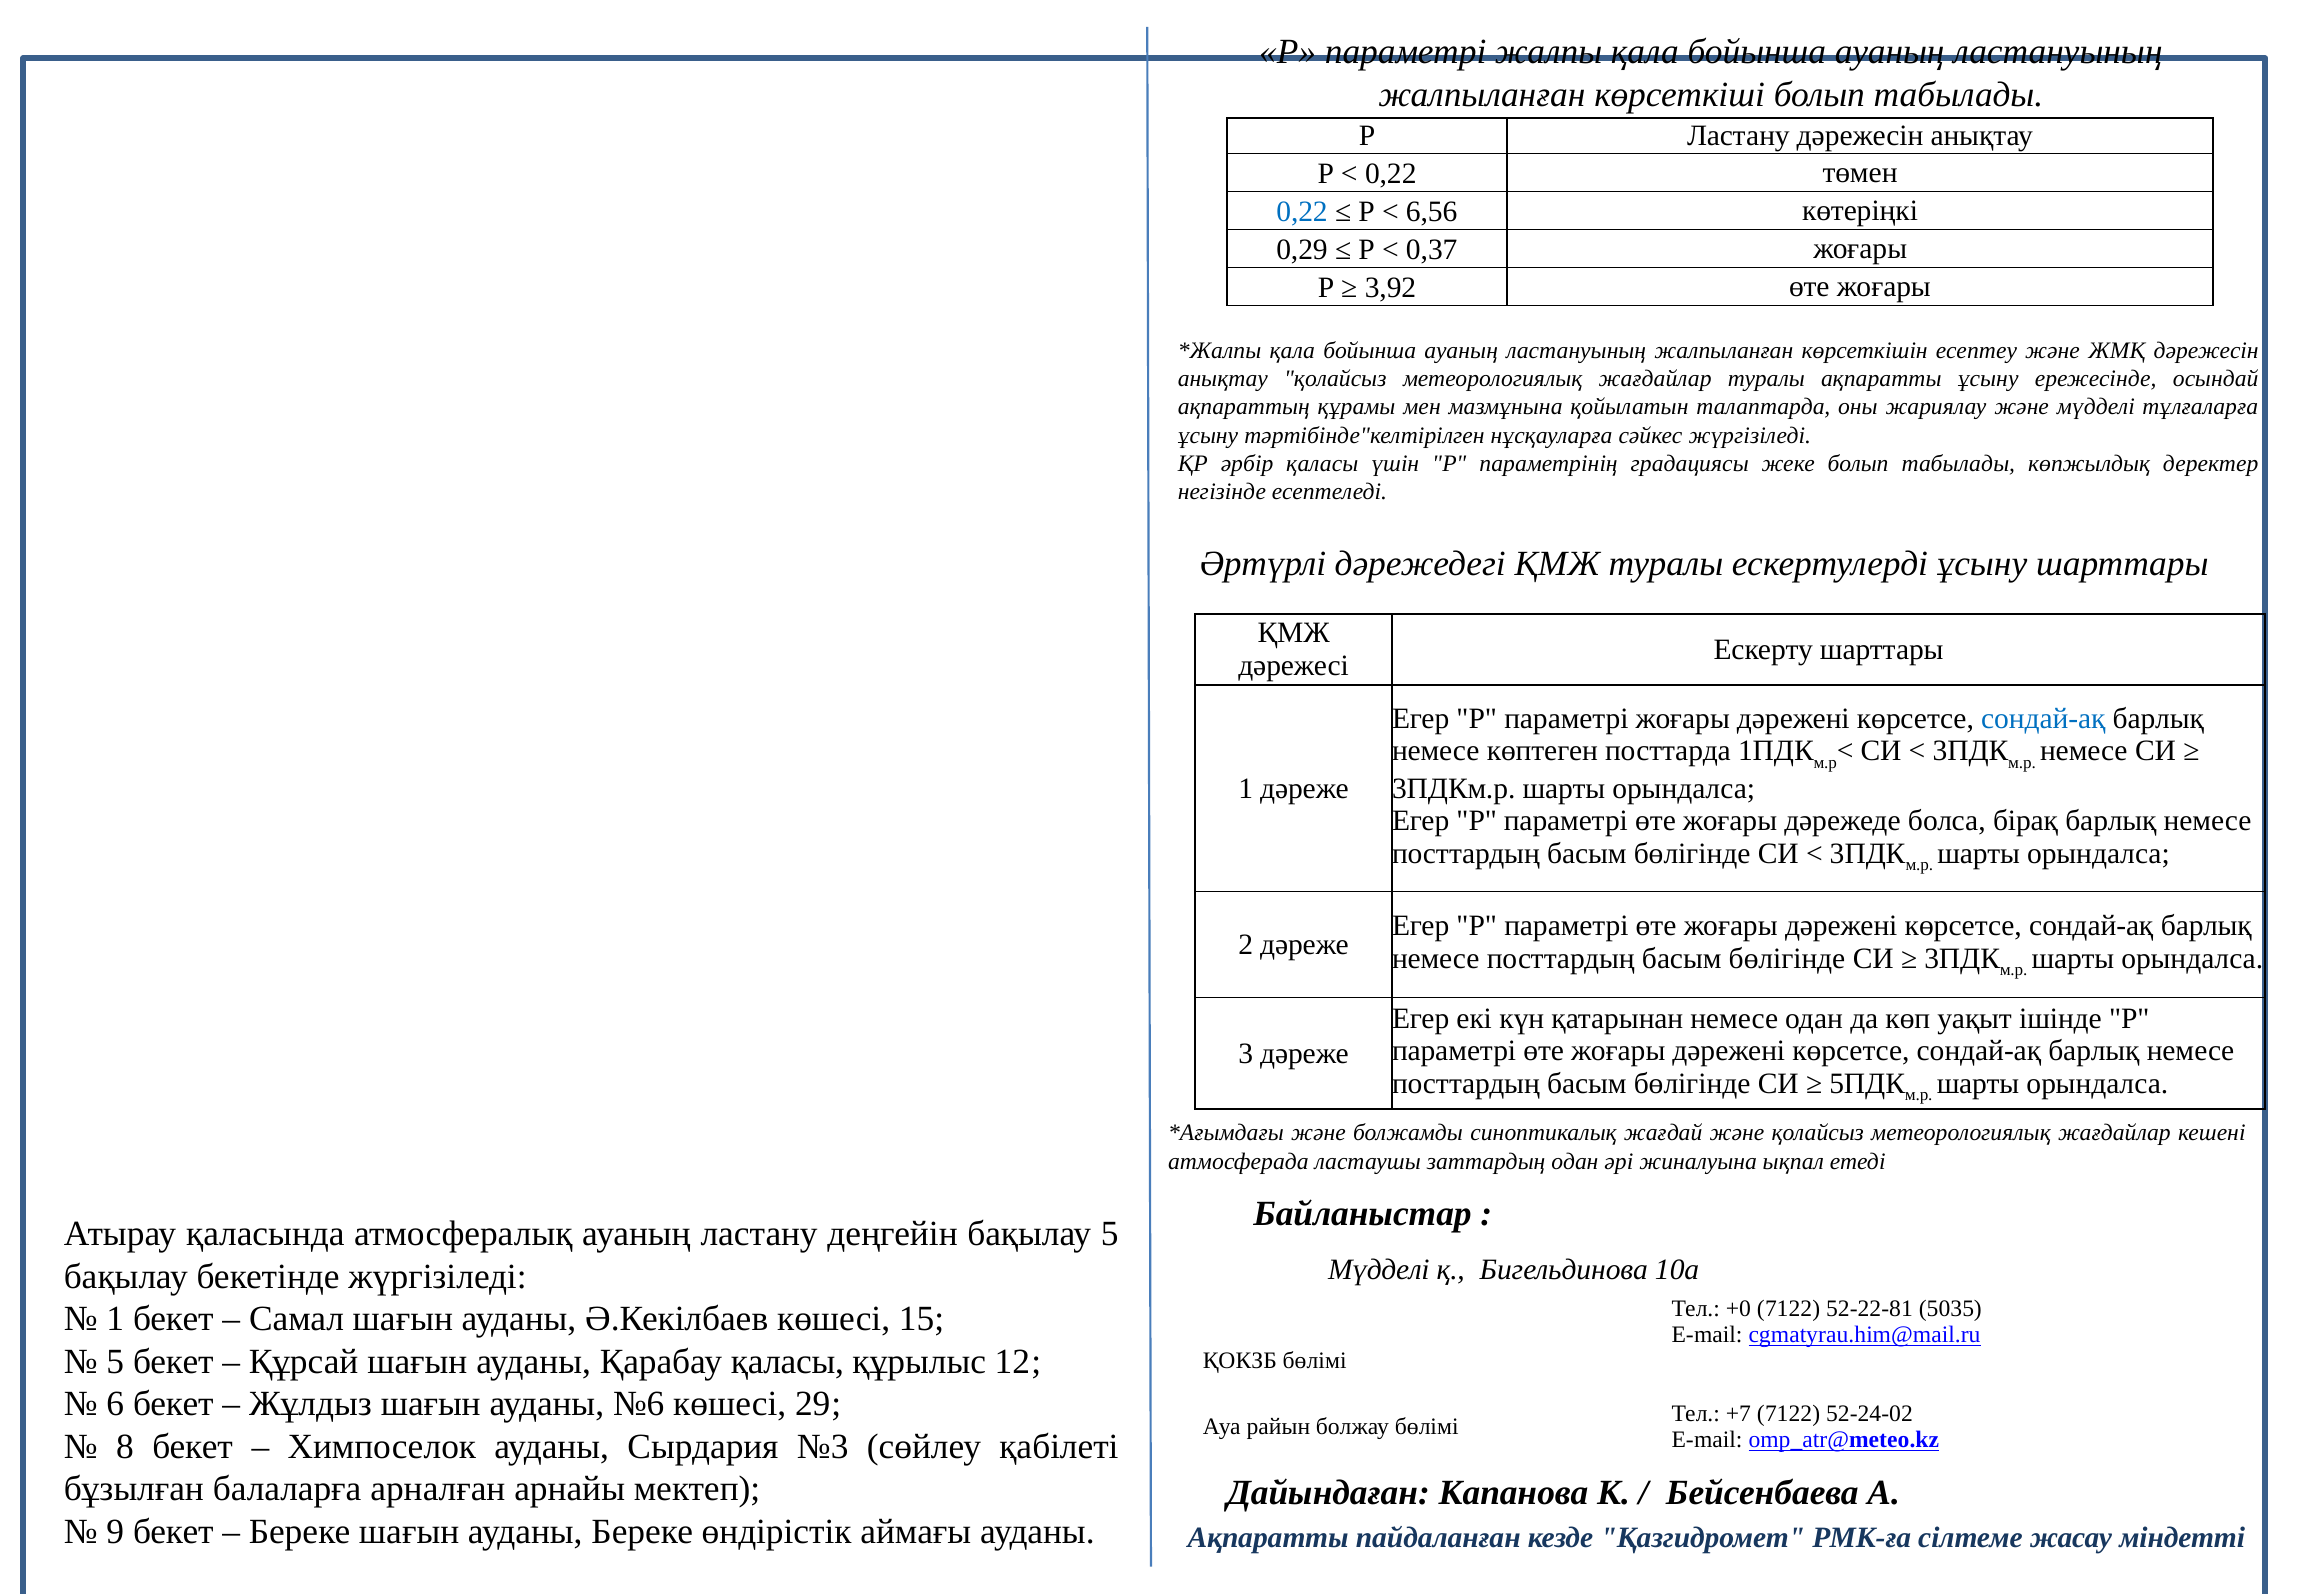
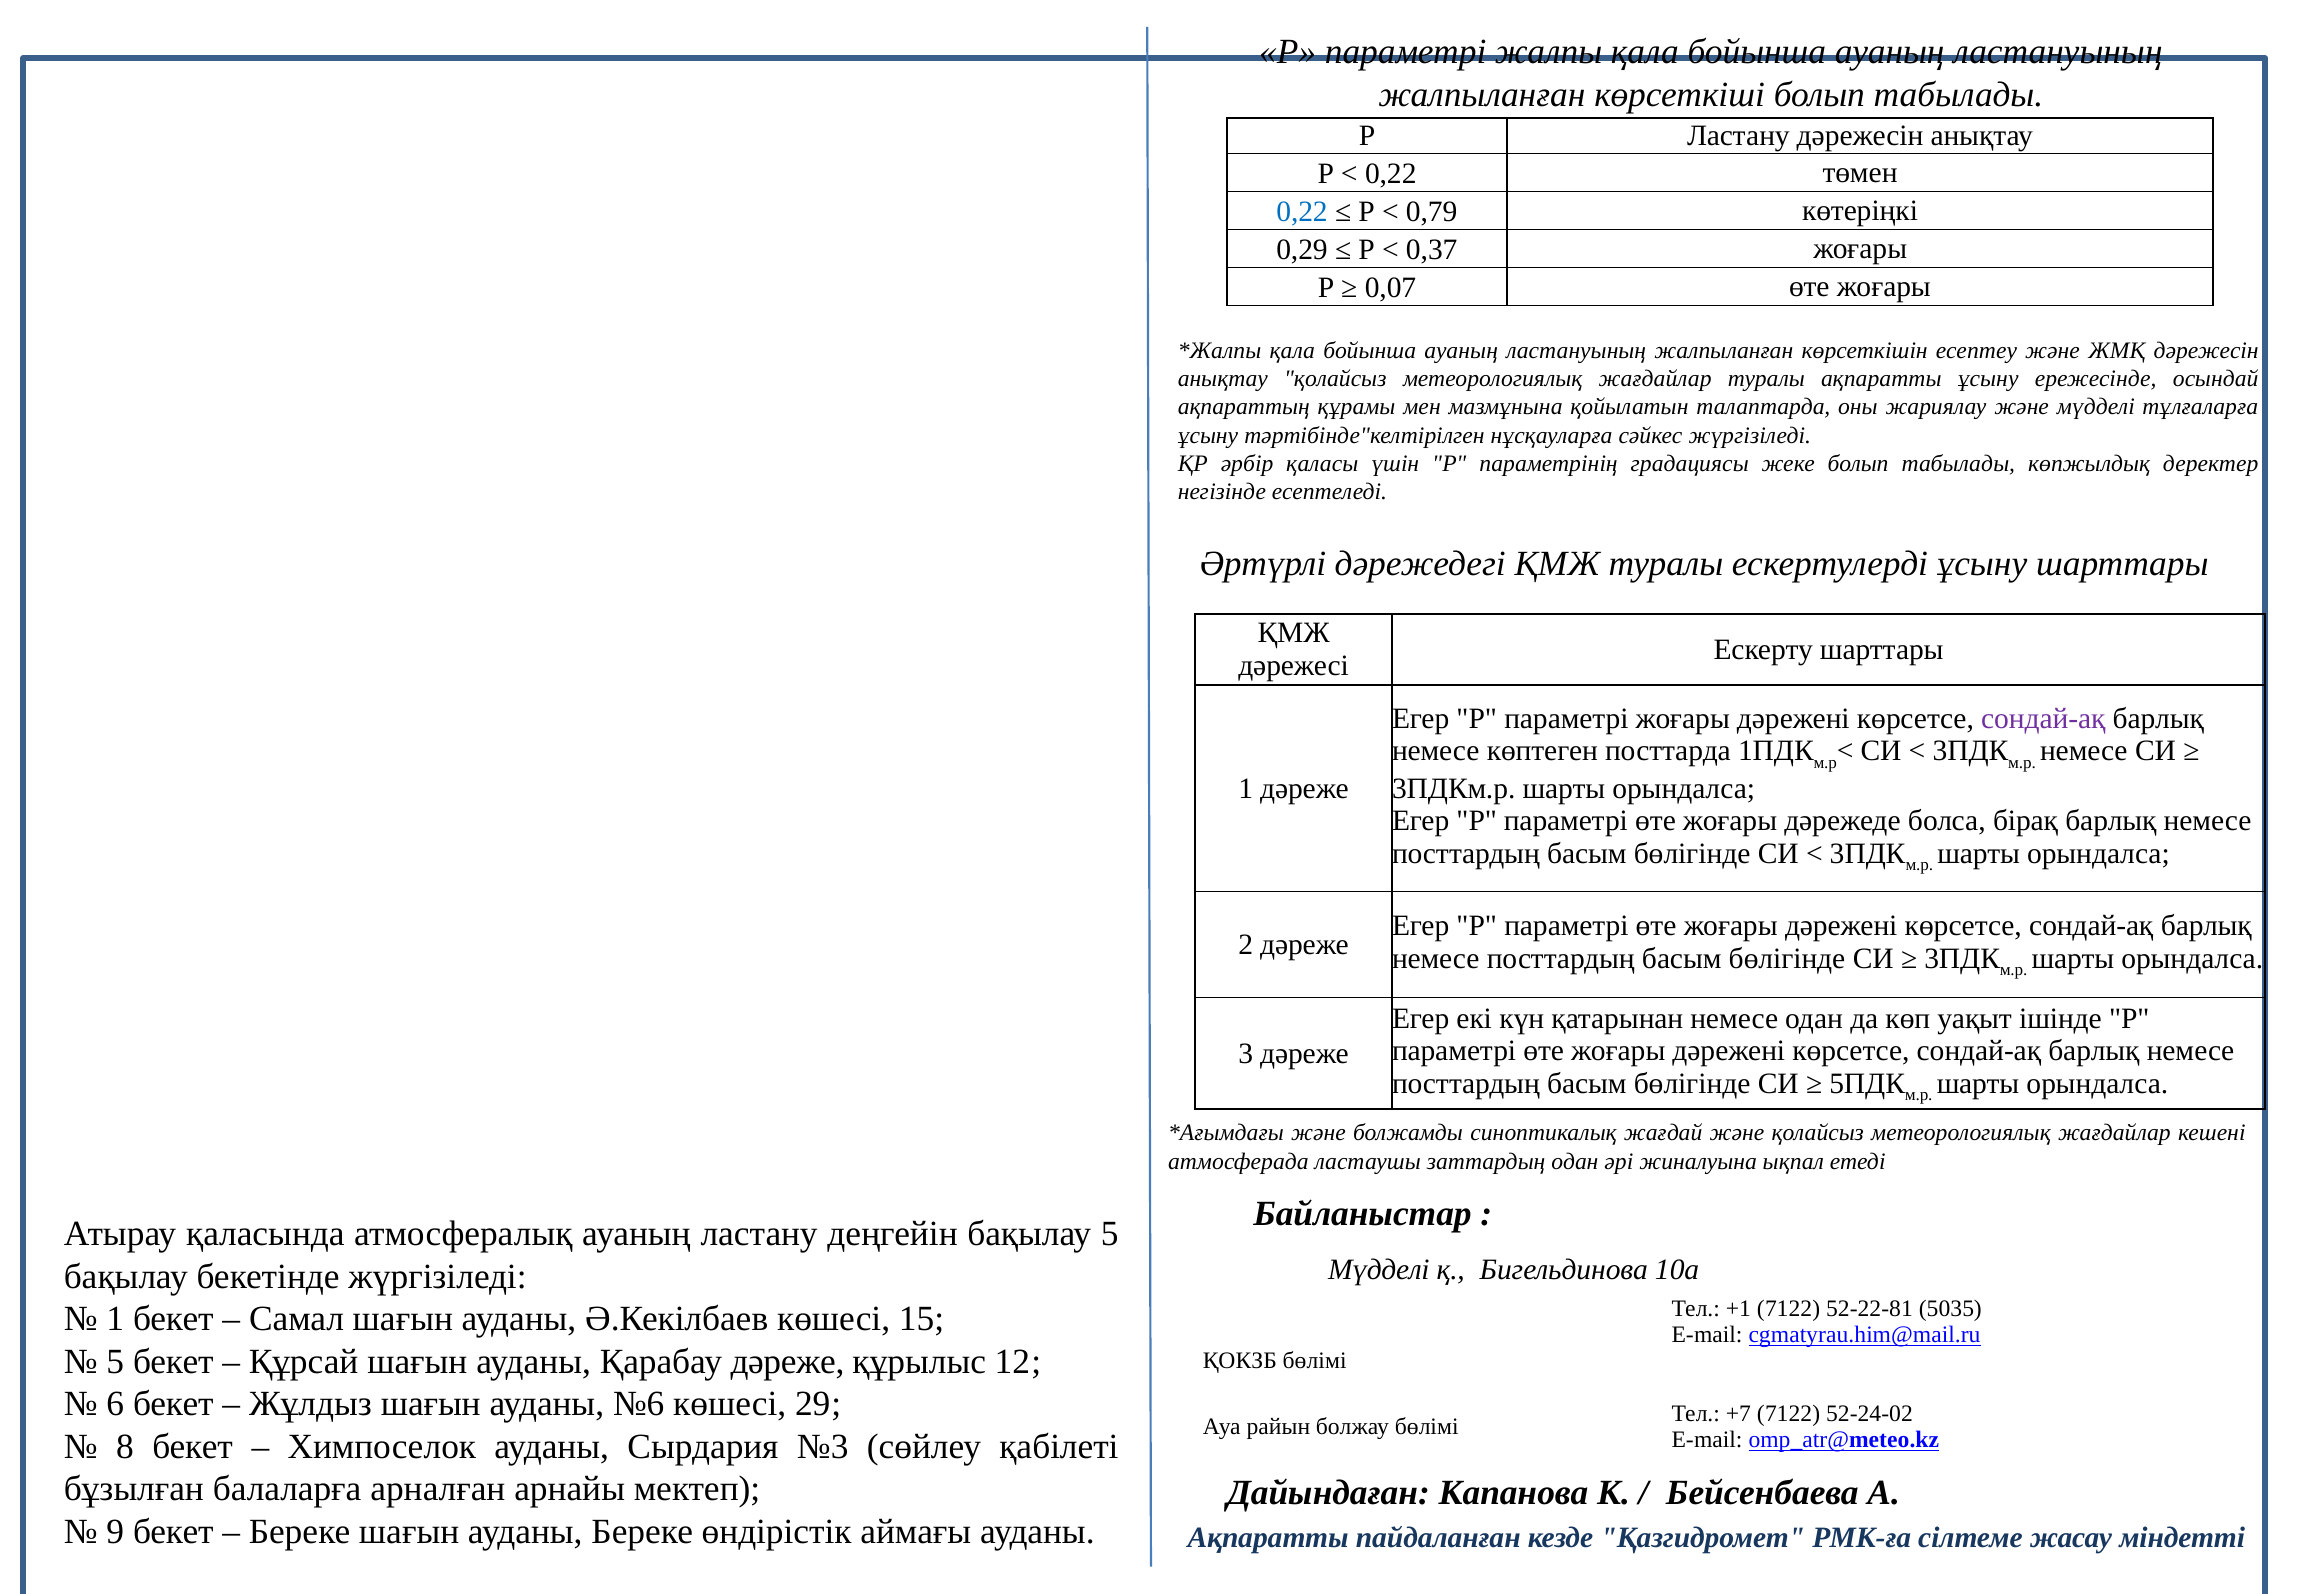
6,56: 6,56 -> 0,79 (1432, 212)
3,92: 3,92 -> 0,07 (1391, 288)
сондай-ақ colour: blue -> purple (2043, 718)
+0: +0 -> +1 (1738, 1308)
Қарабау қаласы: қаласы -> дәреже (787, 1361)
